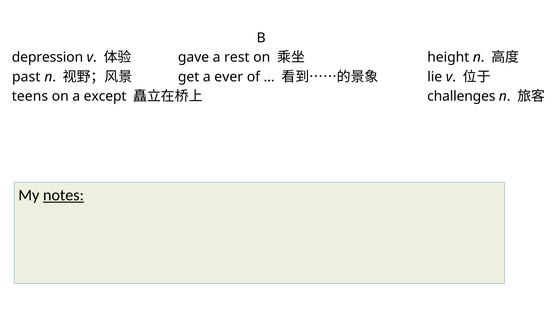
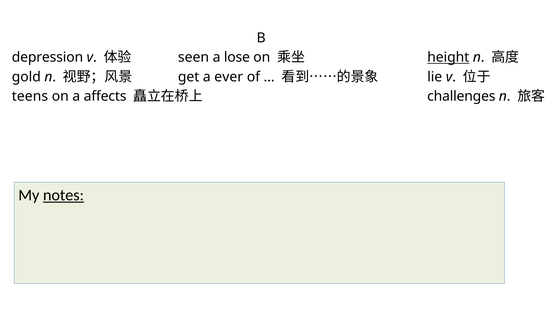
gave: gave -> seen (194, 57)
rest: rest -> lose (237, 57)
height underline: none -> present (448, 57)
past: past -> gold (26, 77)
except: except -> affects (105, 96)
